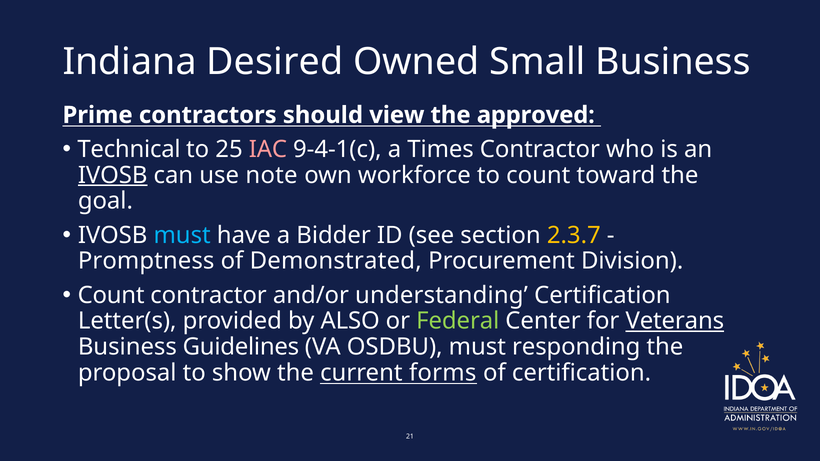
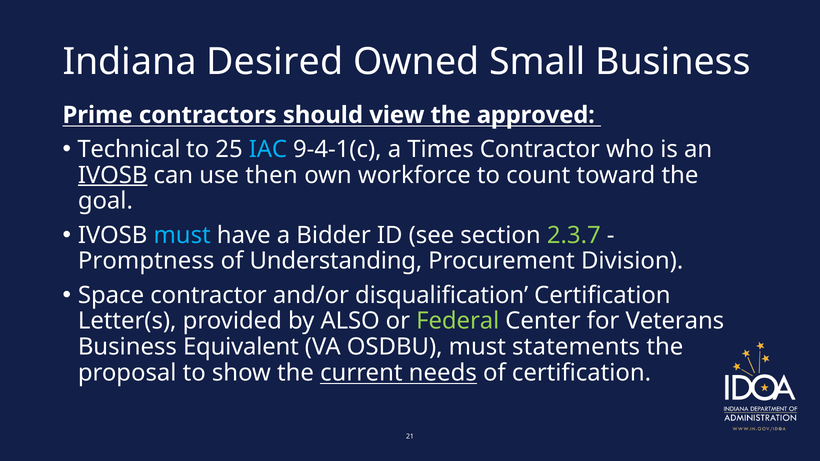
IAC colour: pink -> light blue (268, 149)
note: note -> then (272, 175)
2.3.7 colour: yellow -> light green (574, 235)
Demonstrated: Demonstrated -> Understanding (336, 261)
Count: Count -> Space (111, 295)
understanding: understanding -> disqualification (442, 295)
Veterans underline: present -> none (675, 321)
Guidelines: Guidelines -> Equivalent (241, 347)
responding: responding -> statements (576, 347)
forms: forms -> needs (443, 373)
